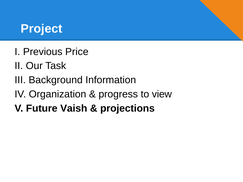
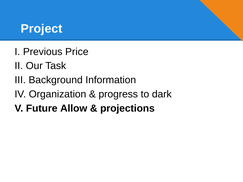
view: view -> dark (162, 94)
Vaish: Vaish -> Allow (74, 108)
